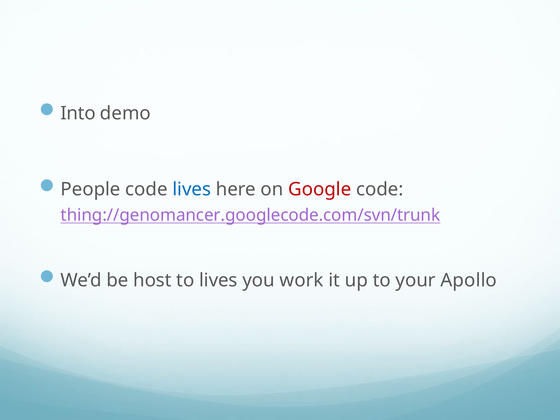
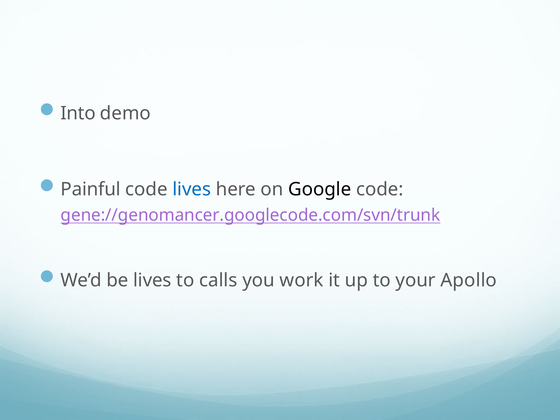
People: People -> Painful (91, 189)
Google colour: red -> black (320, 189)
thing://genomancer.googlecode.com/svn/trunk: thing://genomancer.googlecode.com/svn/trunk -> gene://genomancer.googlecode.com/svn/trunk (250, 215)
be host: host -> lives (152, 280)
to lives: lives -> calls (218, 280)
